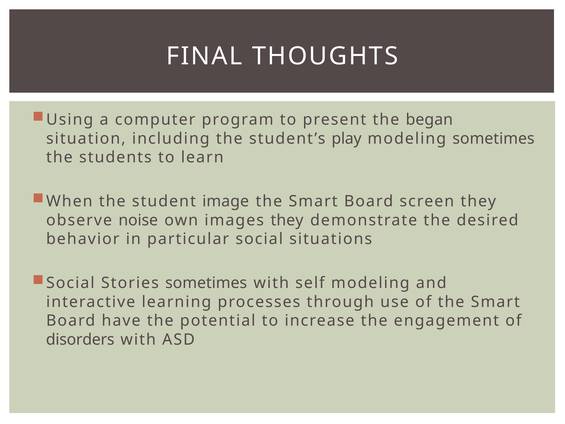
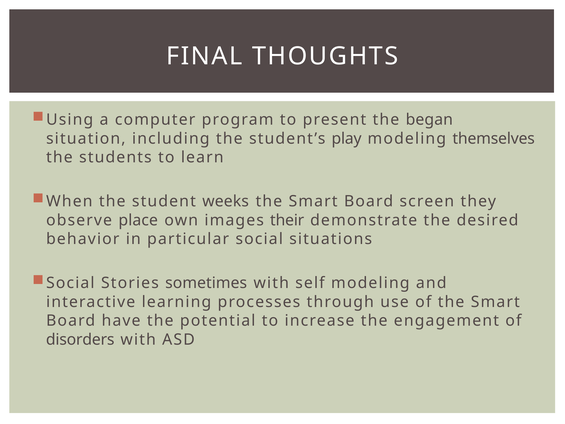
modeling sometimes: sometimes -> themselves (494, 138)
image: image -> weeks (226, 201)
noise: noise -> place (138, 220)
images they: they -> their (287, 220)
